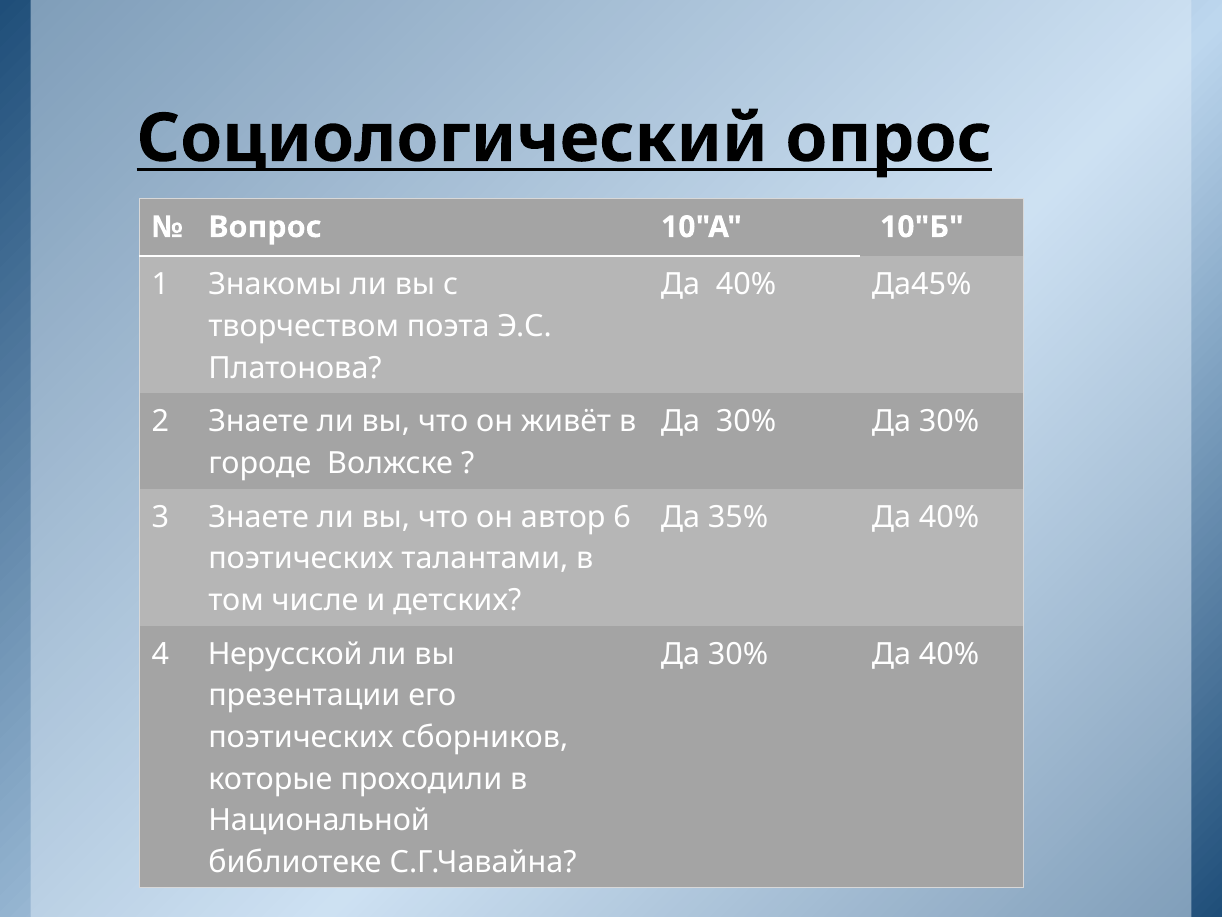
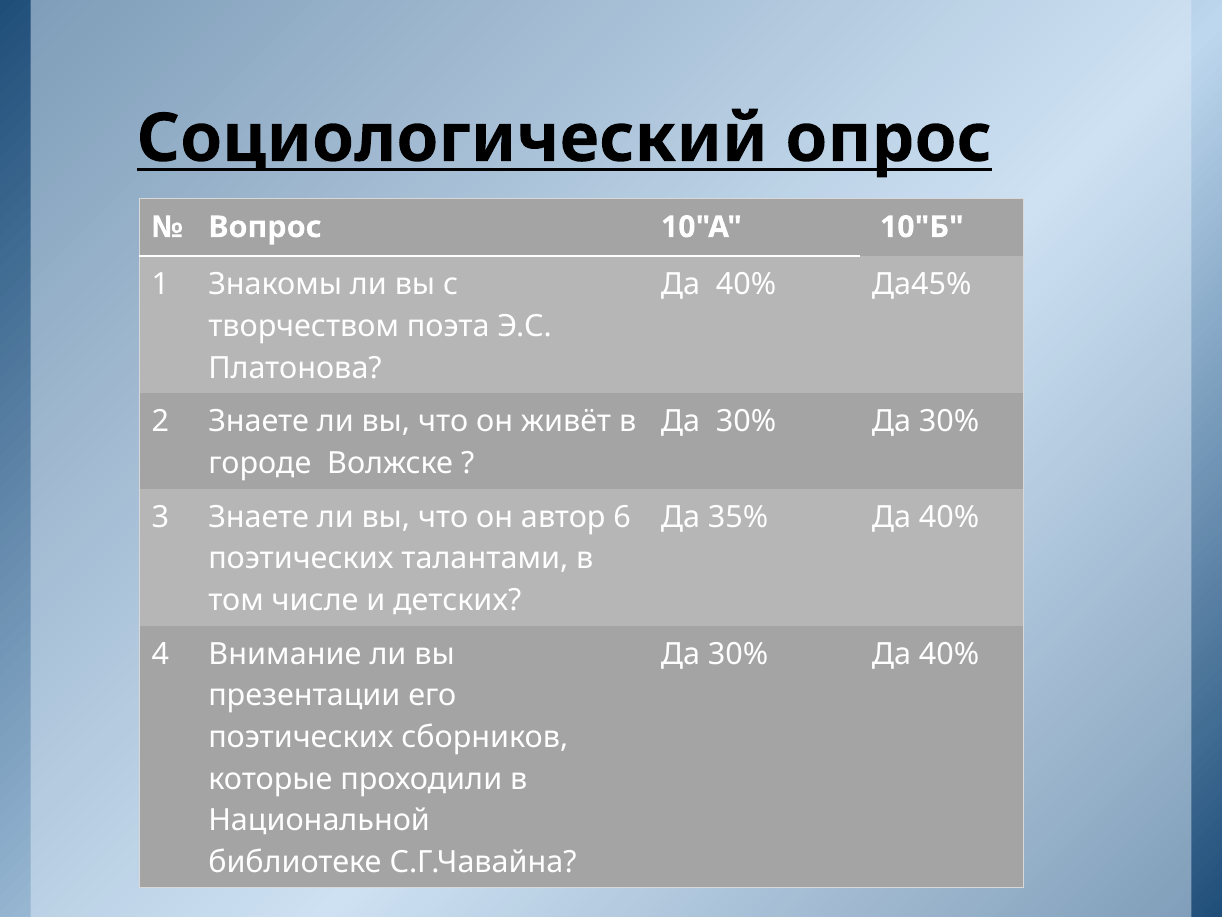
Нерусской: Нерусской -> Внимание (285, 654)
